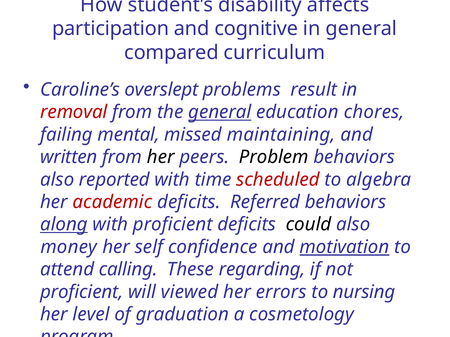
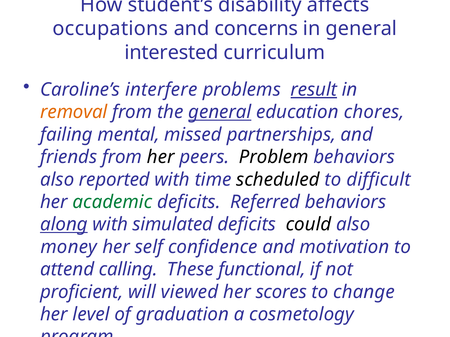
participation: participation -> occupations (110, 29)
cognitive: cognitive -> concerns (256, 29)
compared: compared -> interested (171, 53)
overslept: overslept -> interfere (161, 90)
result underline: none -> present (314, 90)
removal colour: red -> orange (74, 112)
maintaining: maintaining -> partnerships (281, 135)
written: written -> friends (69, 157)
scheduled colour: red -> black (278, 180)
algebra: algebra -> difficult (379, 180)
academic colour: red -> green (112, 202)
with proficient: proficient -> simulated (173, 225)
motivation underline: present -> none (344, 247)
regarding: regarding -> functional (262, 270)
errors: errors -> scores (281, 292)
nursing: nursing -> change (364, 292)
